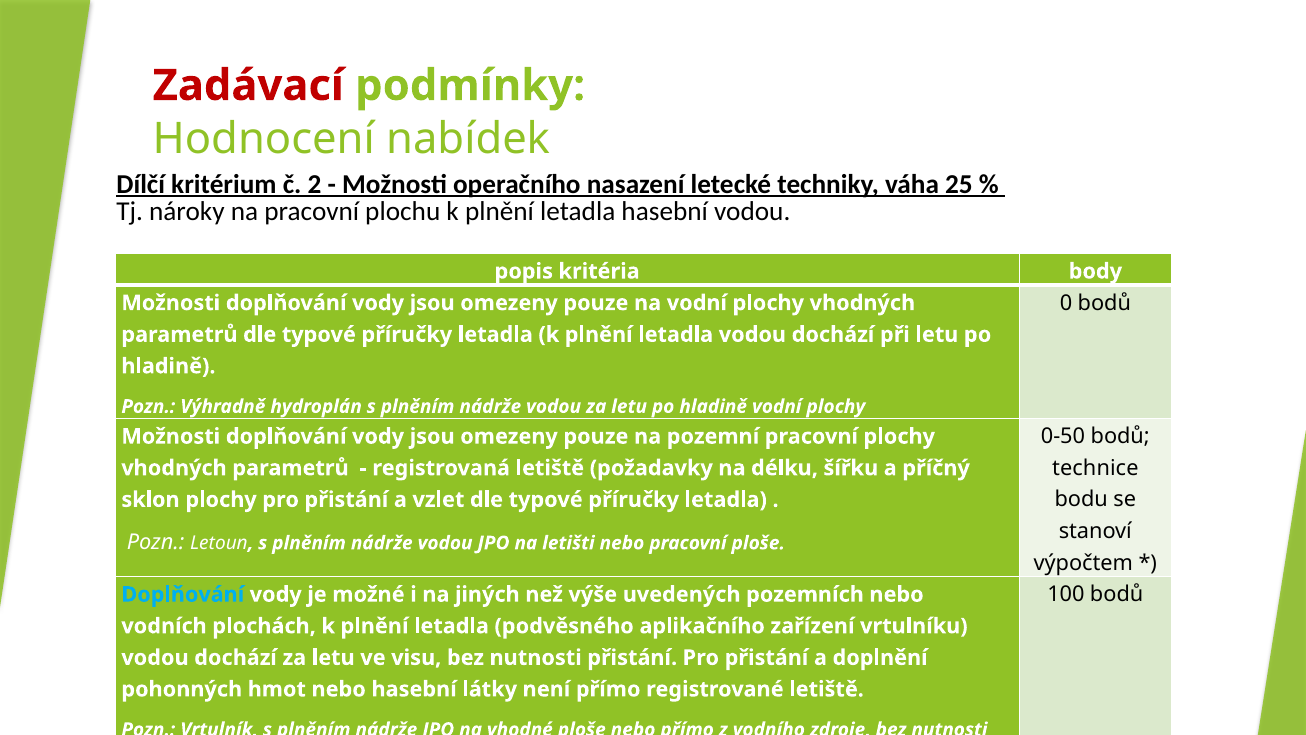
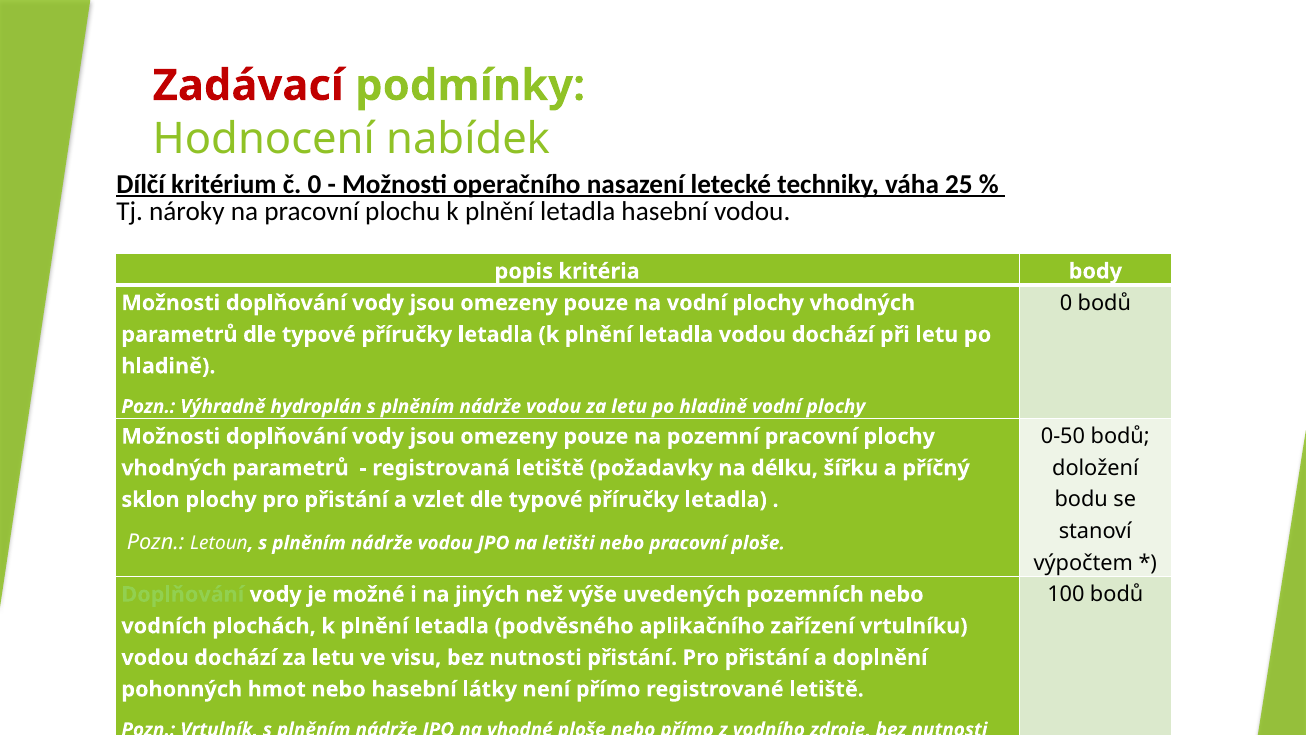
č 2: 2 -> 0 (314, 184)
technice: technice -> doložení (1095, 468)
Doplňování colour: light blue -> light green (183, 594)
